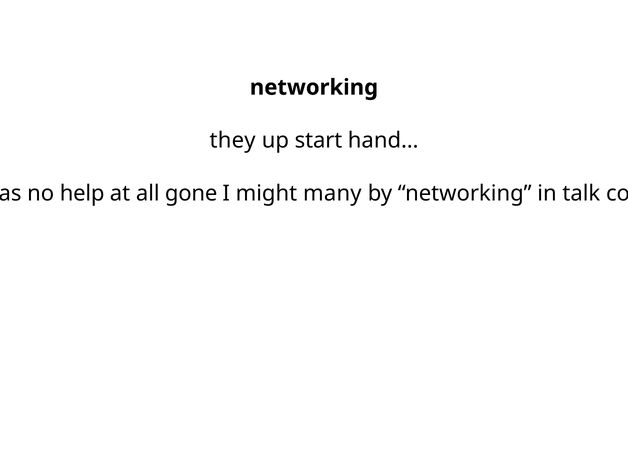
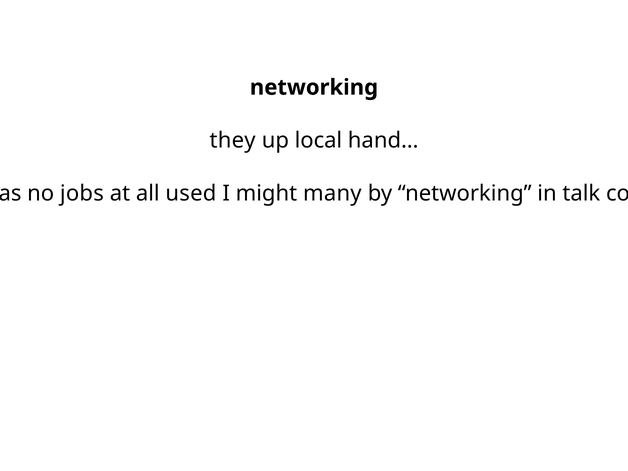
start: start -> local (318, 140)
help: help -> jobs (82, 193)
gone: gone -> used (191, 193)
